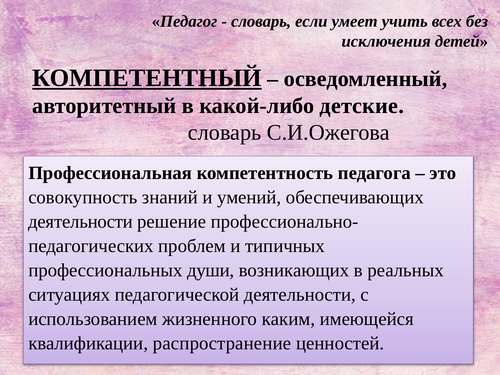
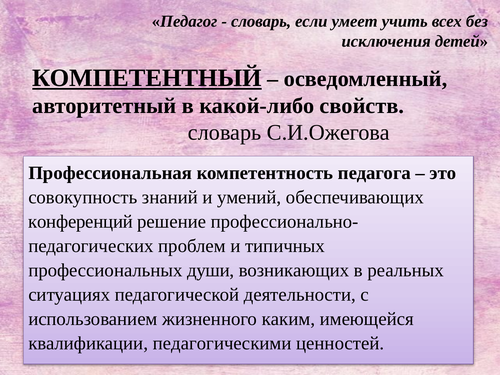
детские: детские -> свойств (362, 106)
деятельности: деятельности -> конференций (81, 222)
распространение: распространение -> педагогическими (222, 343)
